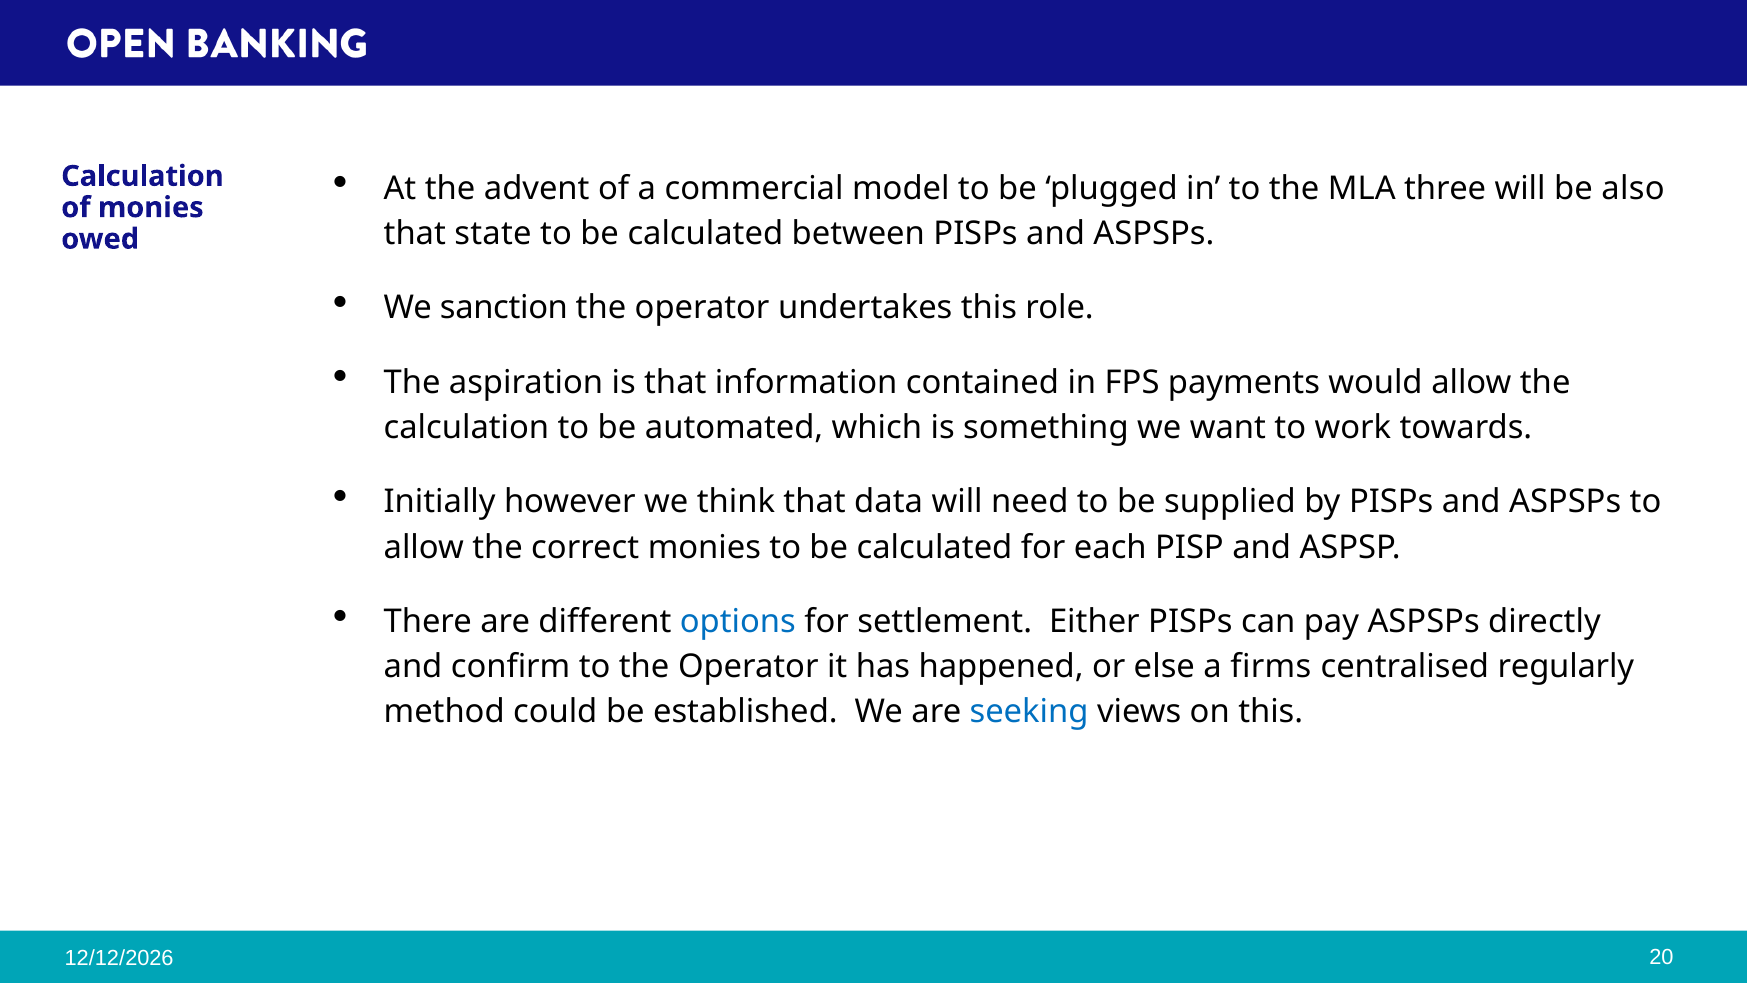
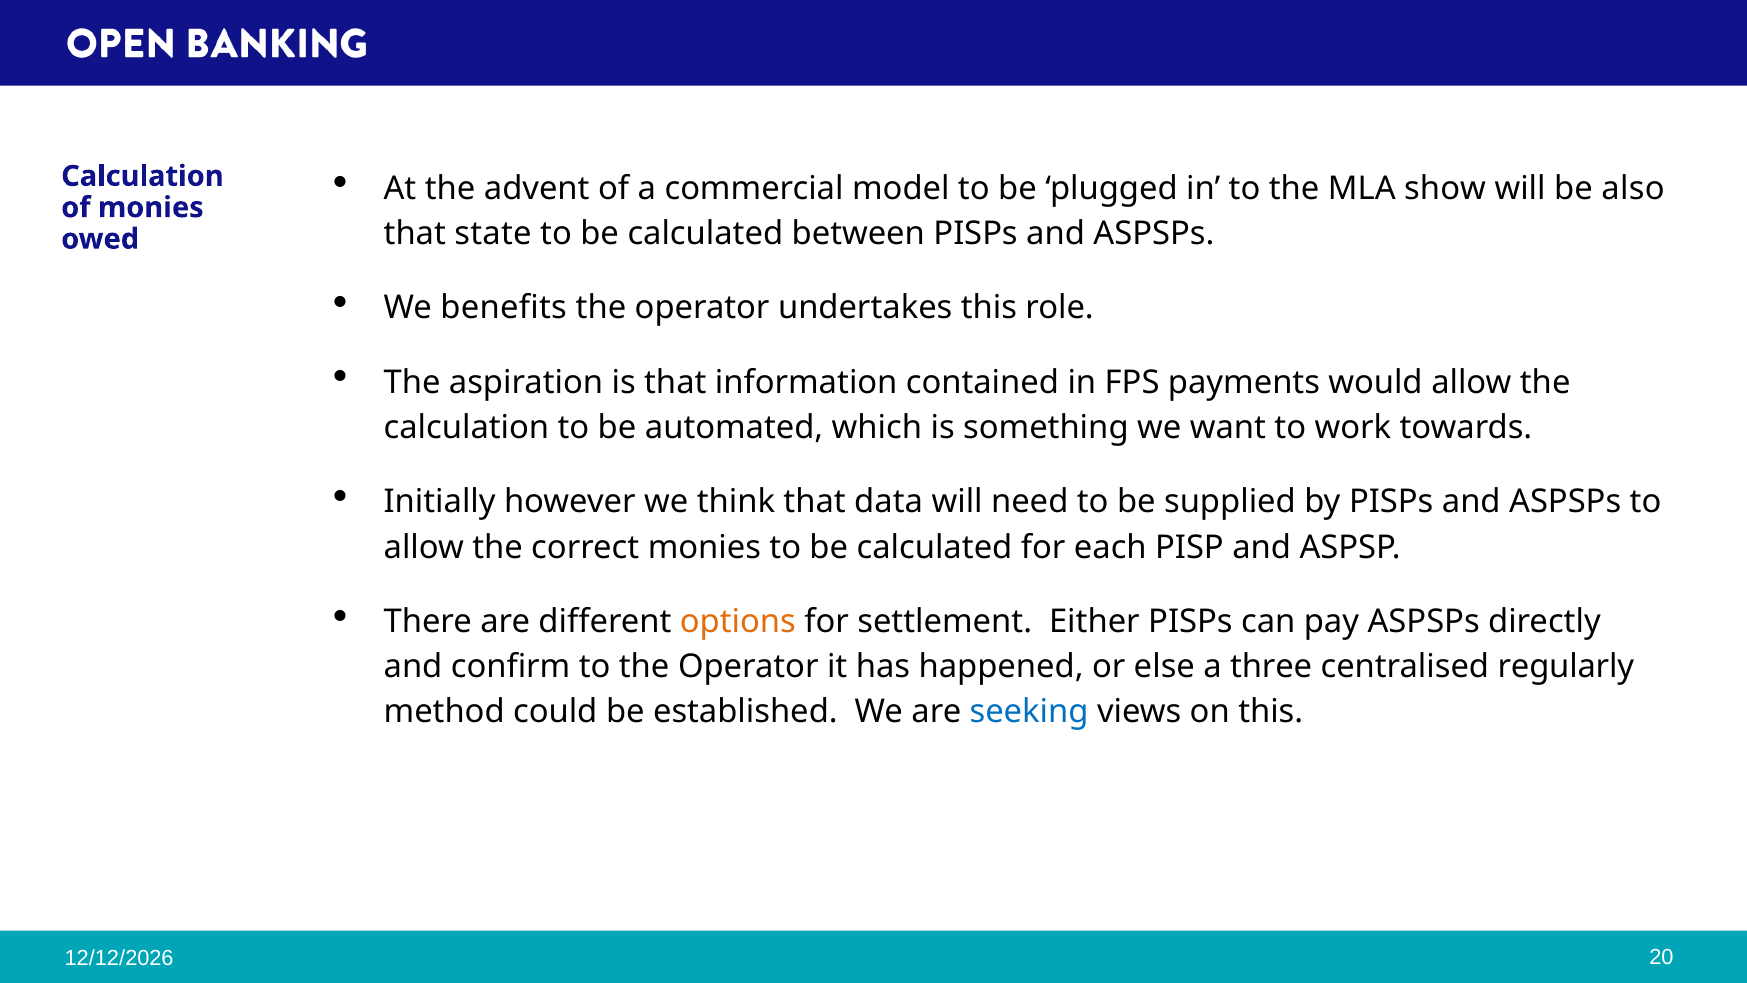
three: three -> show (1445, 188)
sanction: sanction -> benefits (504, 308)
options colour: blue -> orange (738, 621)
firms: firms -> three (1271, 667)
